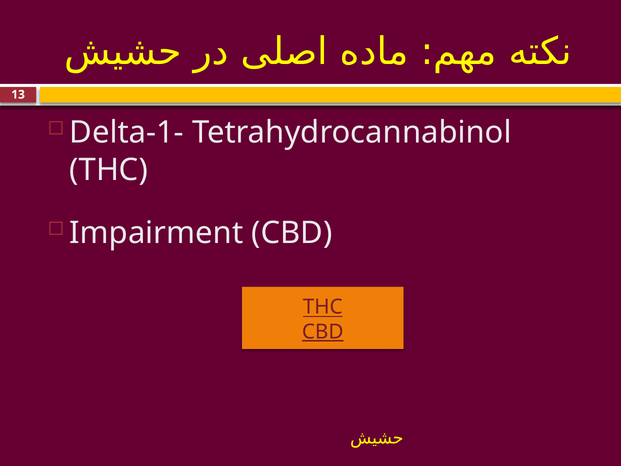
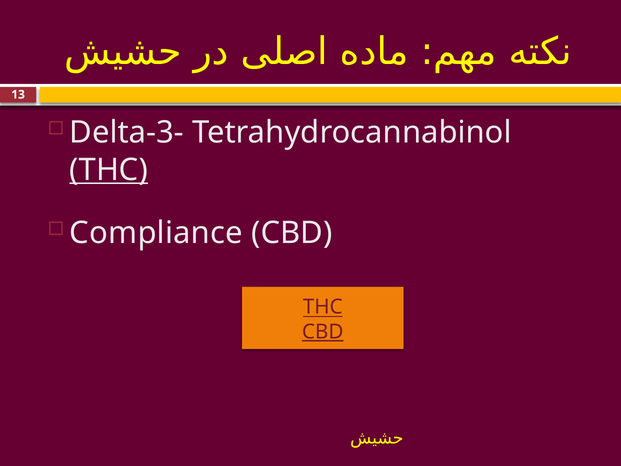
Delta-1-: Delta-1- -> Delta-3- (127, 133)
THC underline: none -> present (109, 170)
Impairment: Impairment -> Compliance (156, 233)
